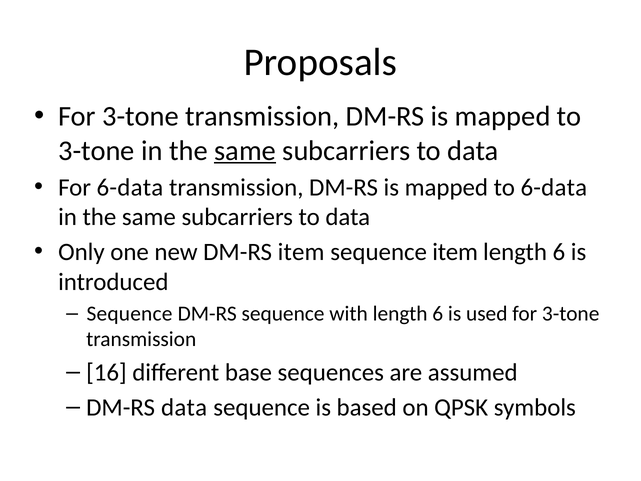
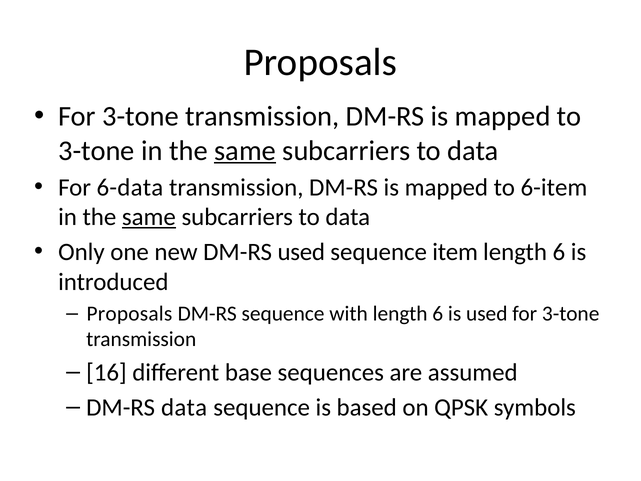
to 6-data: 6-data -> 6-item (554, 187)
same underline: none -> present (149, 217)
DM-RS item: item -> used (301, 252)
Sequence: Sequence -> Proposals (129, 314)
